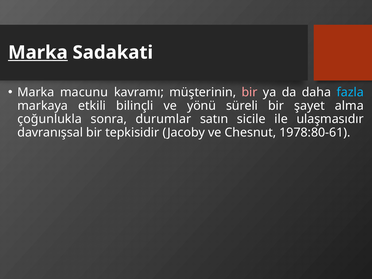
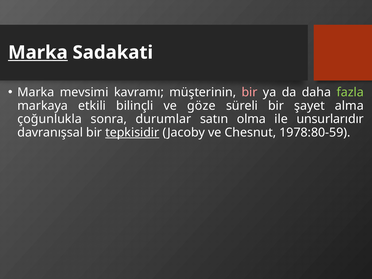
macunu: macunu -> mevsimi (84, 92)
fazla colour: light blue -> light green (350, 92)
yönü: yönü -> göze (201, 106)
sicile: sicile -> olma (251, 119)
ulaşmasıdır: ulaşmasıdır -> unsurlarıdır (330, 119)
tepkisidir underline: none -> present (132, 132)
1978:80-61: 1978:80-61 -> 1978:80-59 (315, 132)
